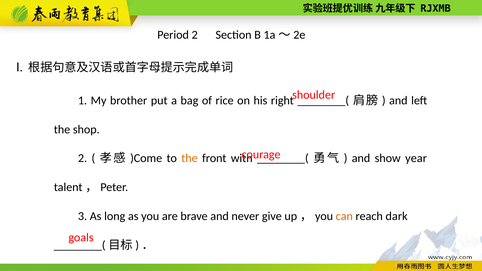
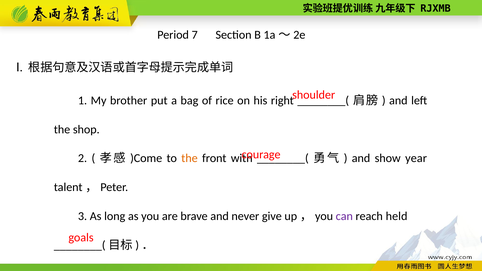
Period 2: 2 -> 7 (195, 35)
can colour: orange -> purple (344, 216)
dark: dark -> held (397, 216)
